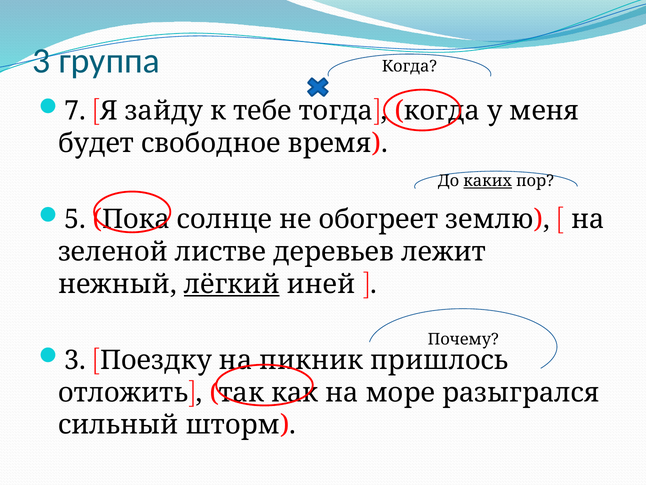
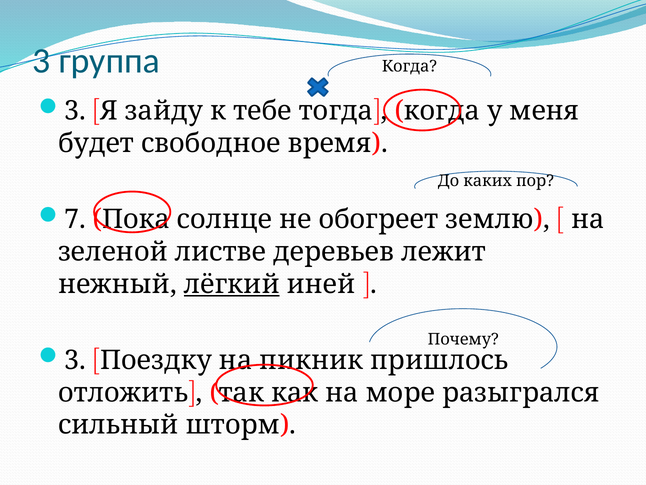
7: 7 -> 3 (75, 111)
каких underline: present -> none (488, 181)
5: 5 -> 7 (75, 219)
